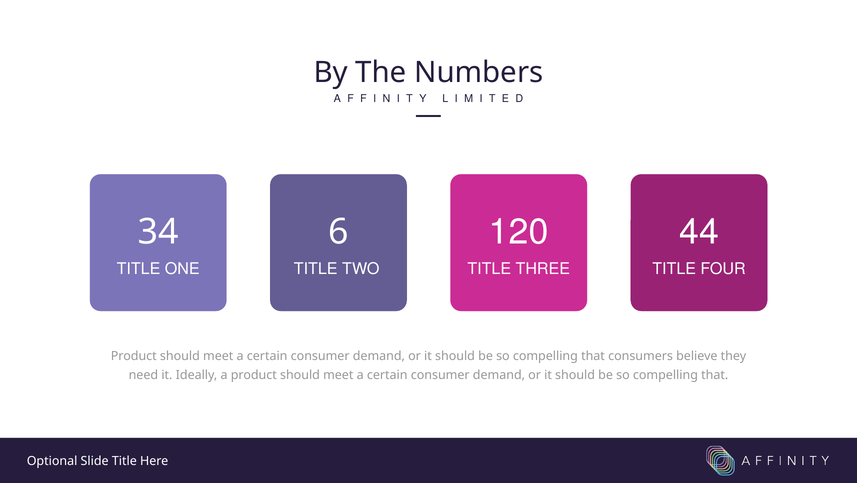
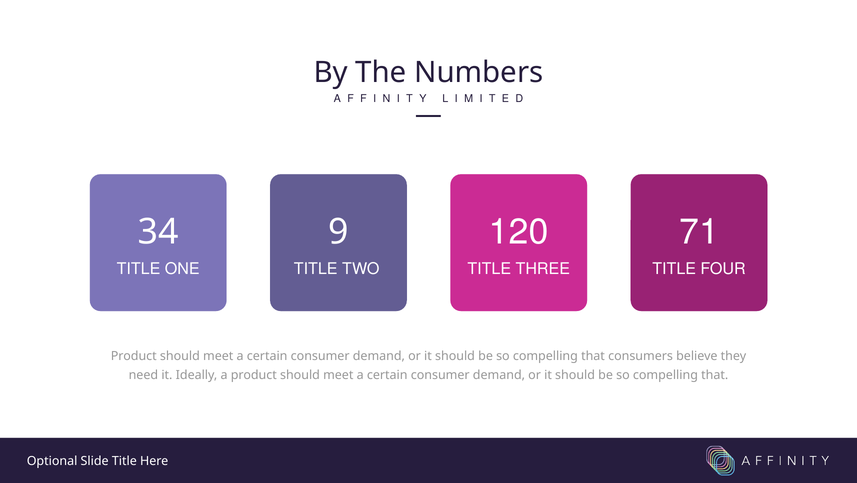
6: 6 -> 9 (338, 232)
44: 44 -> 71 (699, 232)
